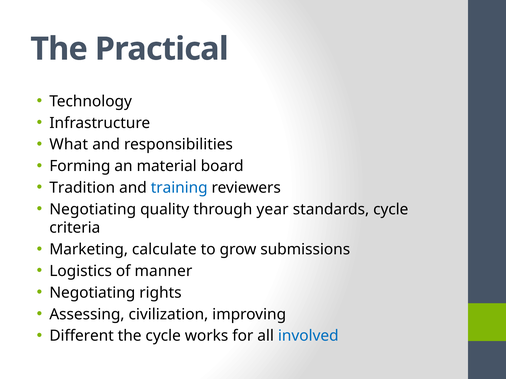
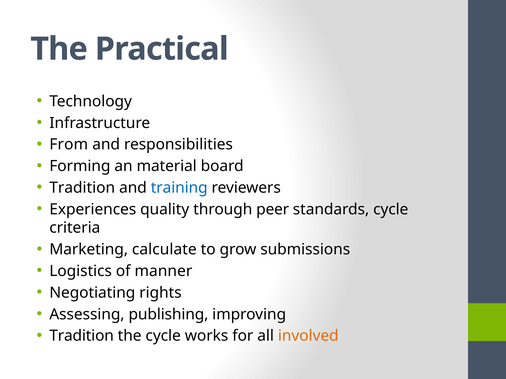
What: What -> From (69, 145)
Negotiating: Negotiating -> Experiences (93, 210)
year: year -> peer (273, 210)
civilization: civilization -> publishing (168, 315)
Different: Different -> Tradition (82, 336)
involved colour: blue -> orange (308, 336)
